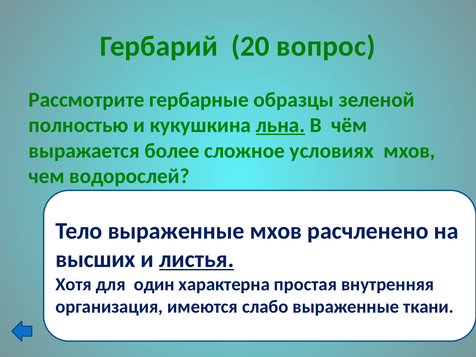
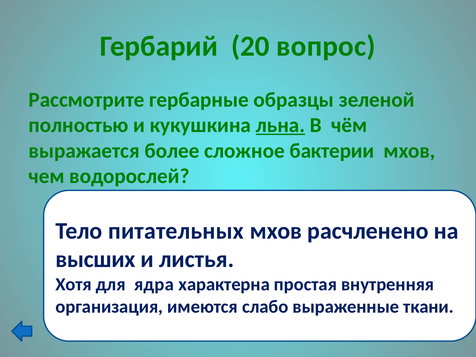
условиях: условиях -> бактерии (332, 151)
Тело выраженные: выраженные -> питательных (176, 231)
листья underline: present -> none (197, 259)
один: один -> ядра (154, 284)
